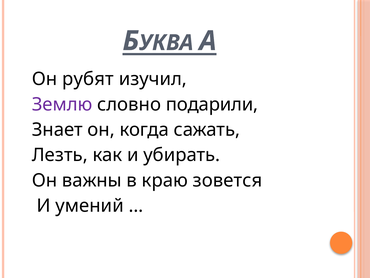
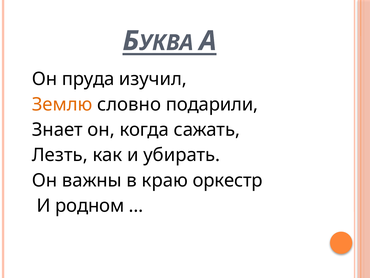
рубят: рубят -> пруда (88, 79)
Землю colour: purple -> orange (62, 104)
зовется: зовется -> оркестр (228, 180)
умений: умений -> родном (90, 205)
